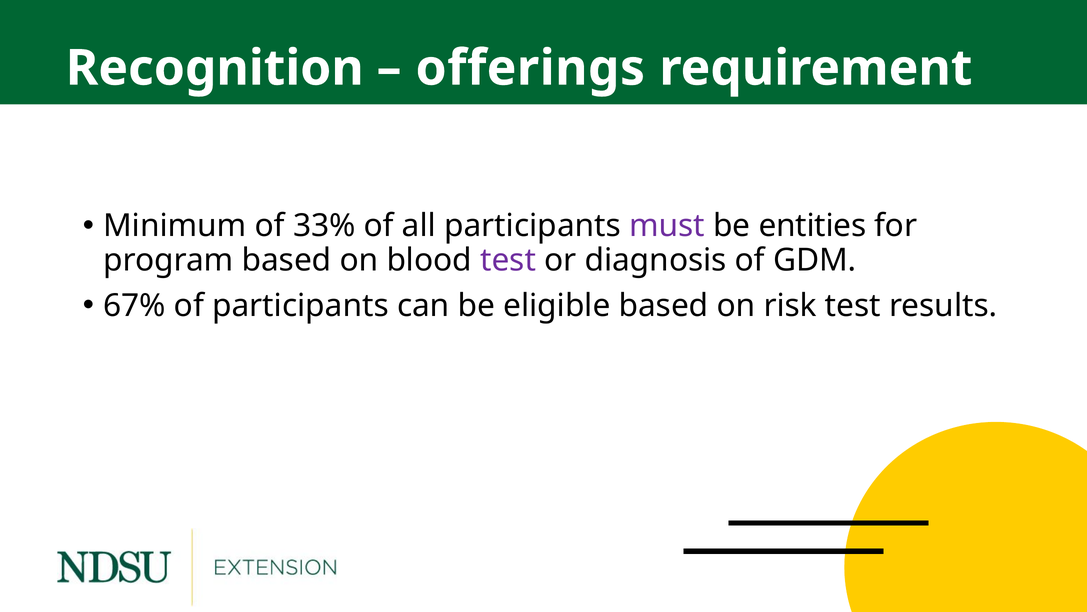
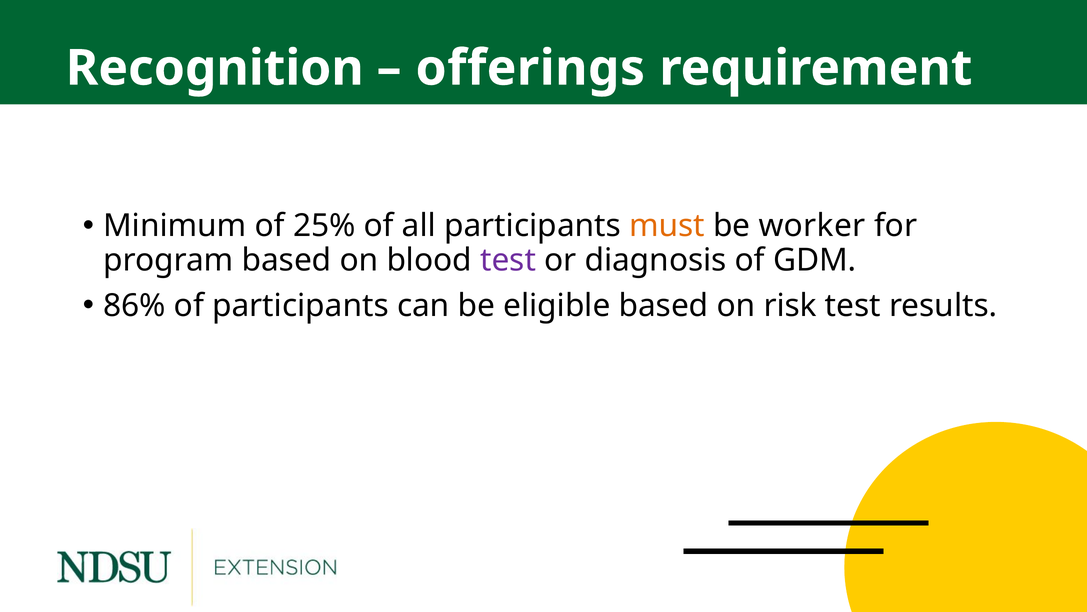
33%: 33% -> 25% (324, 226)
must colour: purple -> orange (667, 226)
entities: entities -> worker (812, 226)
67%: 67% -> 86% (135, 305)
